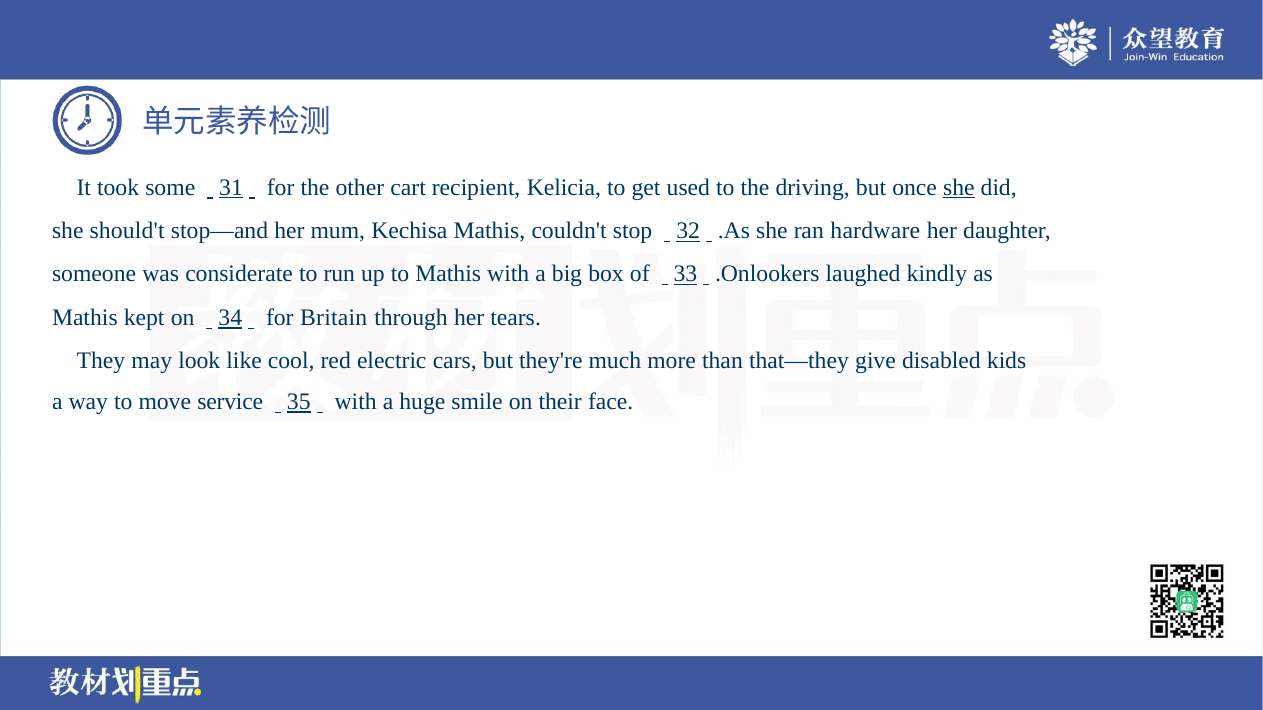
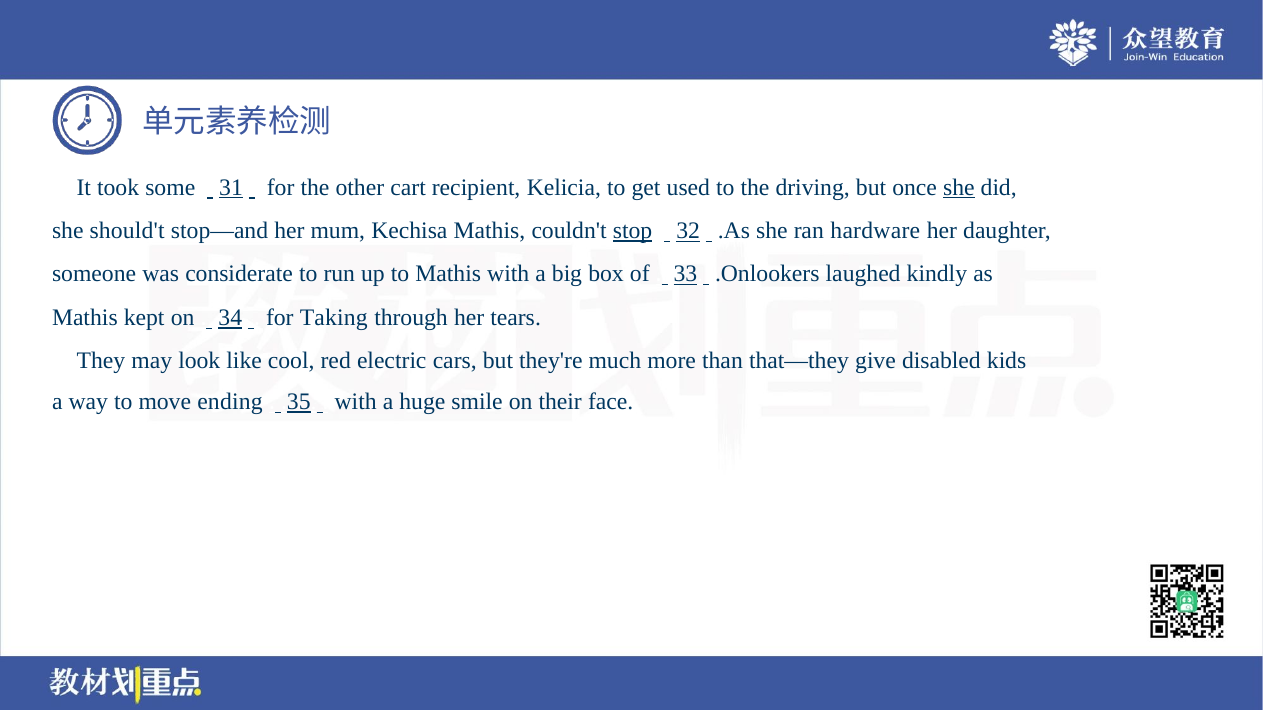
stop underline: none -> present (633, 231)
Britain: Britain -> Taking (334, 318)
service: service -> ending (230, 402)
